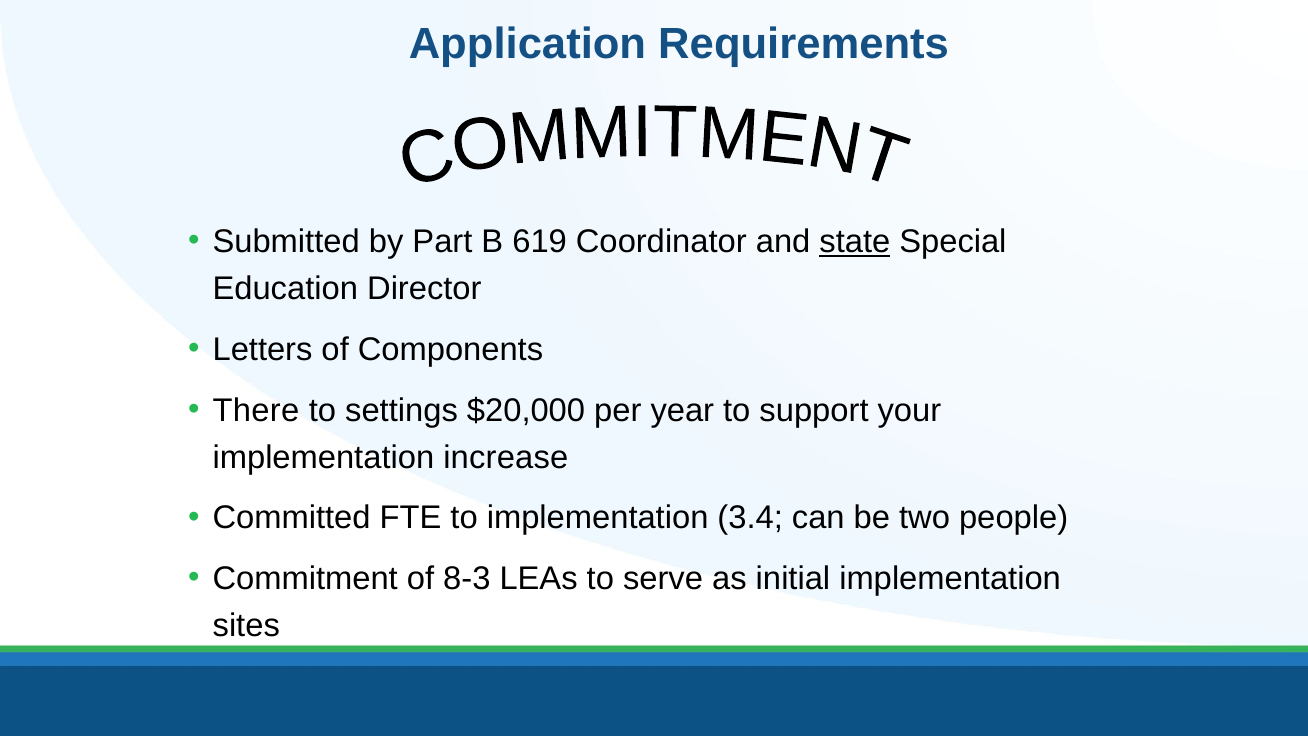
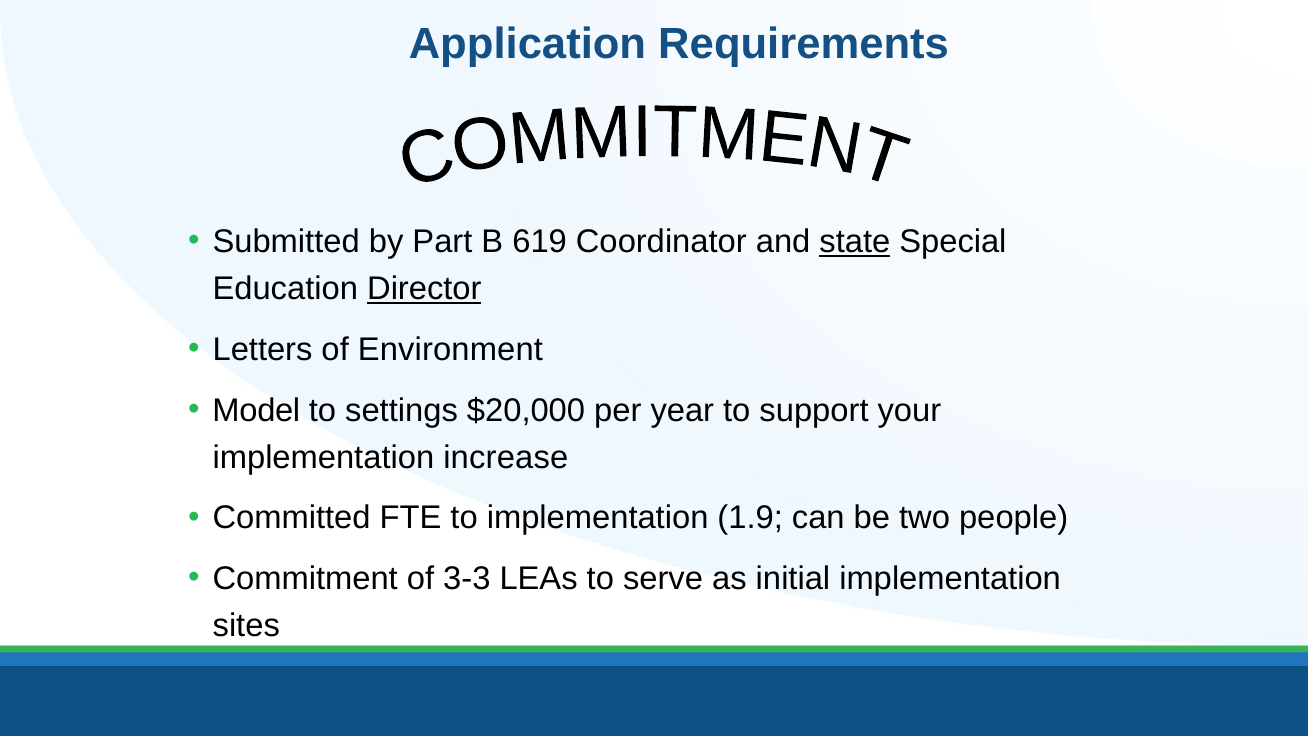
Director underline: none -> present (424, 289)
Components: Components -> Environment (450, 349)
There: There -> Model (256, 410)
3.4: 3.4 -> 1.9 (750, 518)
8-3: 8-3 -> 3-3 (467, 579)
